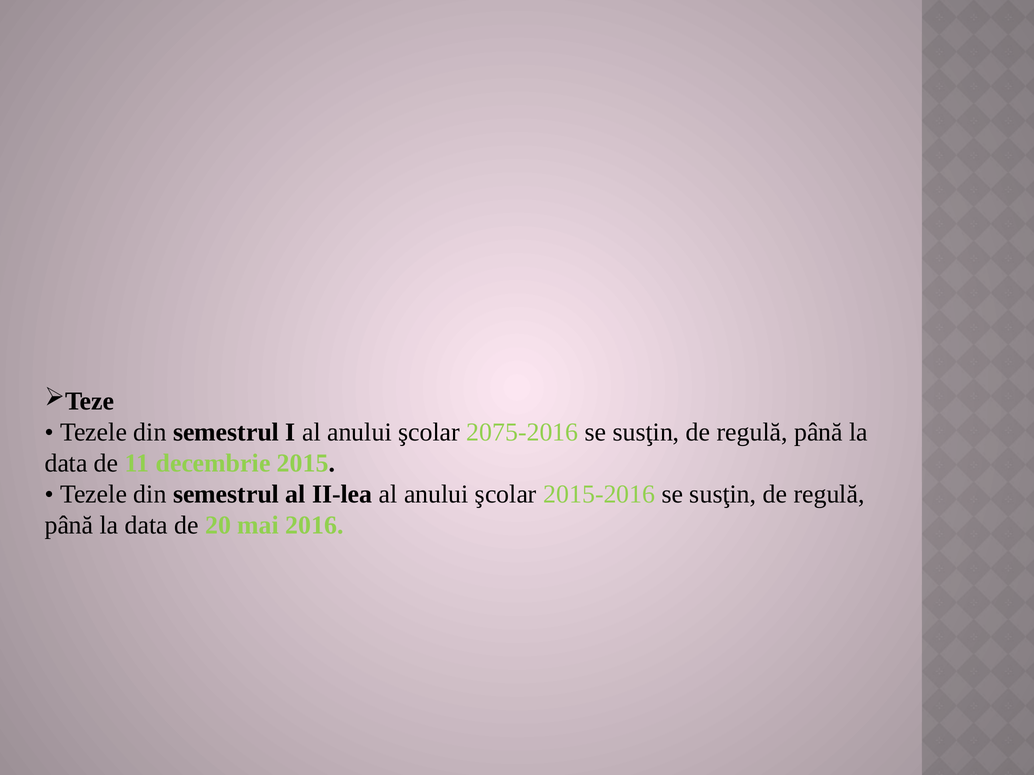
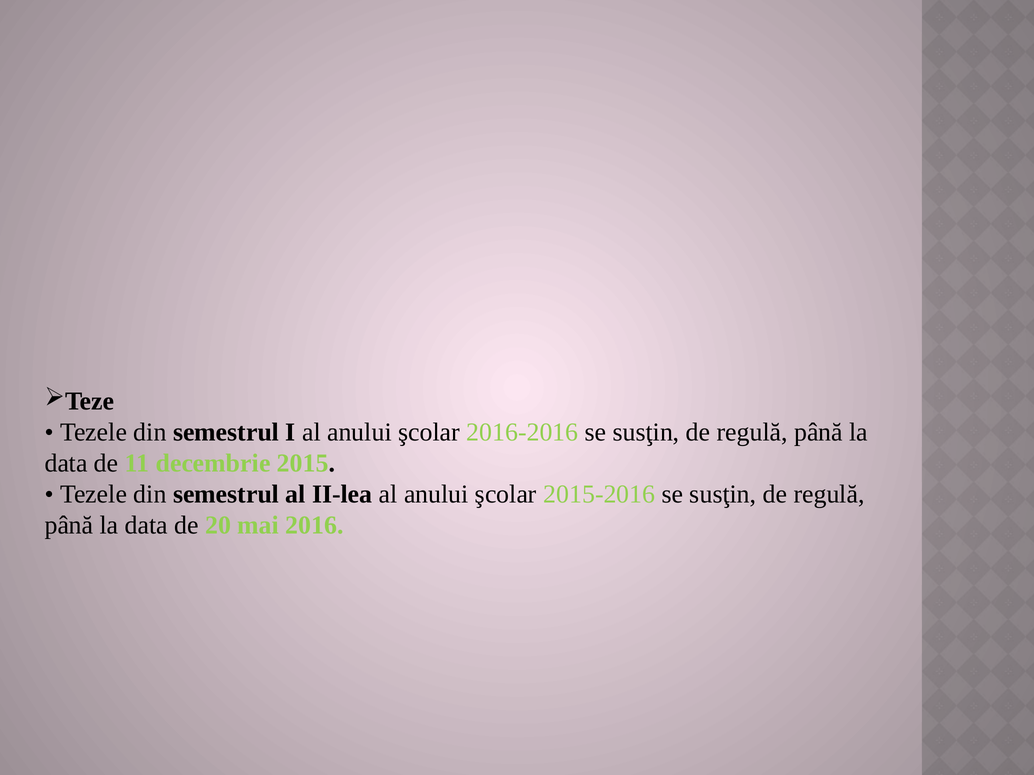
2075-2016: 2075-2016 -> 2016-2016 (522, 433)
